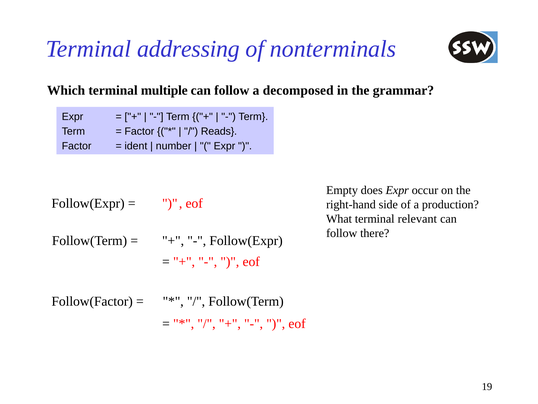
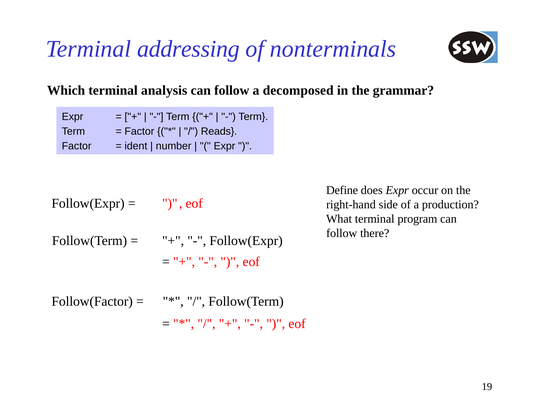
multiple: multiple -> analysis (164, 90)
Empty: Empty -> Define (342, 190)
relevant: relevant -> program (417, 219)
